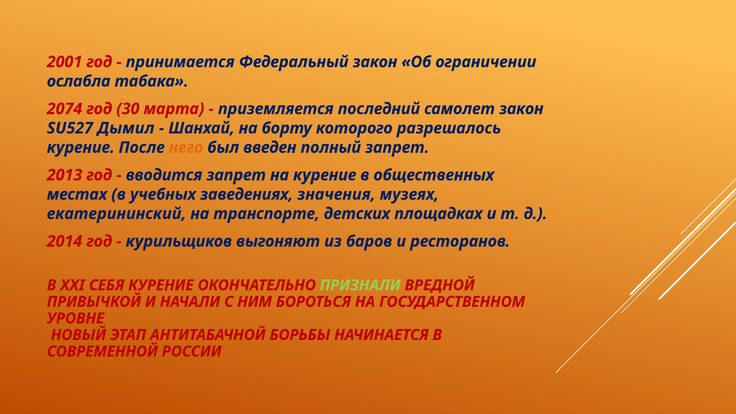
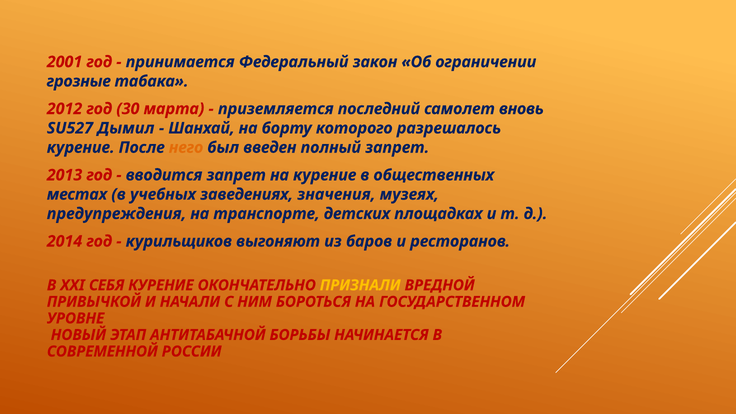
ослабла: ослабла -> грозные (79, 81)
2074: 2074 -> 2012 (65, 109)
самолет закон: закон -> вновь (521, 109)
екатерининский: екатерининский -> предупреждения (116, 214)
ПРИЗНАЛИ colour: light green -> yellow (360, 285)
